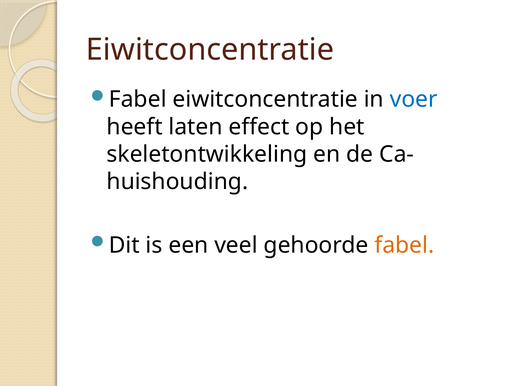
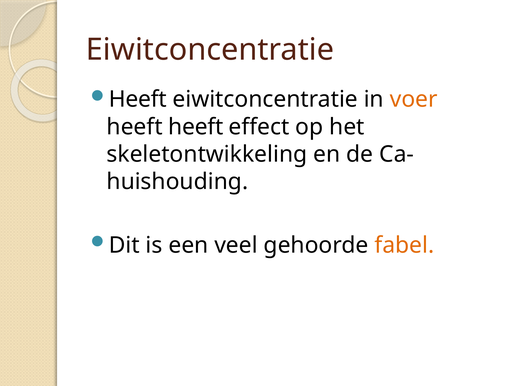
Fabel: Fabel -> Heeft (138, 99)
voer colour: blue -> orange (414, 99)
heeft laten: laten -> heeft (196, 127)
